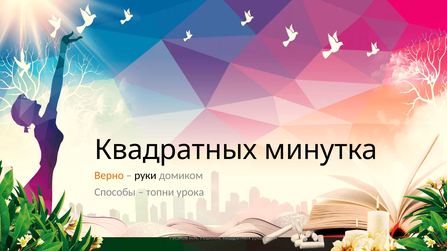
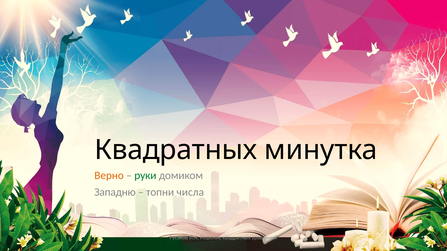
руки colour: black -> green (145, 176)
Способы: Способы -> Западню (115, 193)
урока: урока -> числа (190, 193)
